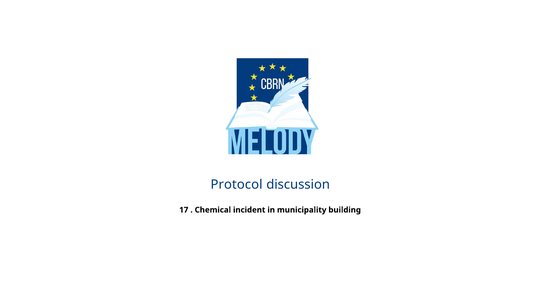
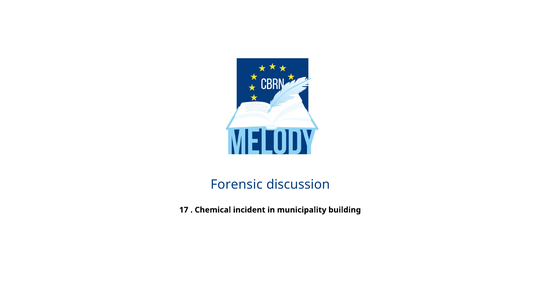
Protocol: Protocol -> Forensic (237, 185)
